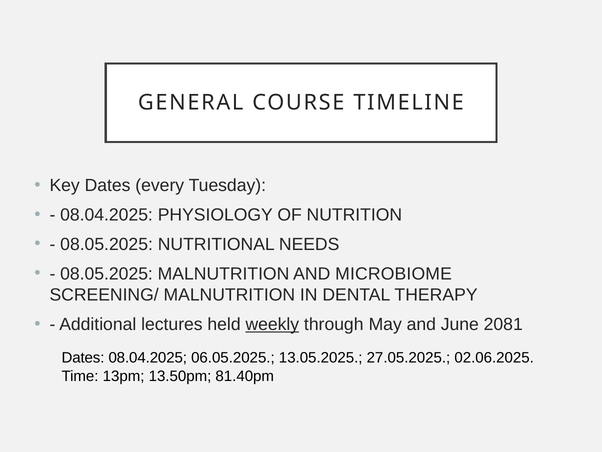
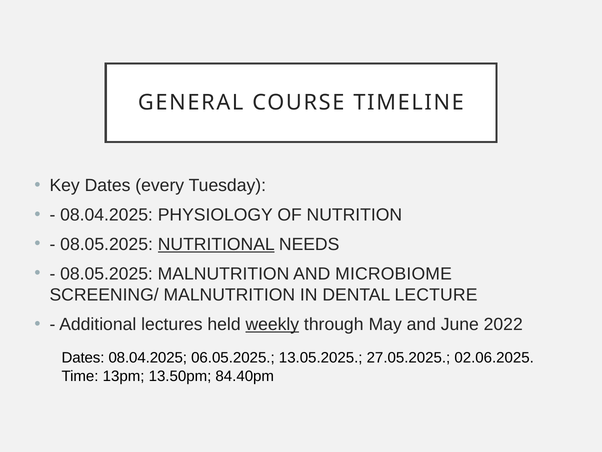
NUTRITIONAL underline: none -> present (216, 244)
THERAPY: THERAPY -> LECTURE (436, 295)
2081: 2081 -> 2022 (503, 324)
81.40pm: 81.40pm -> 84.40pm (245, 376)
